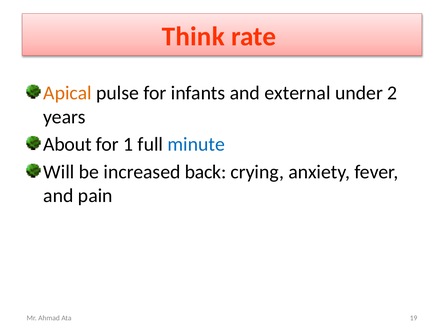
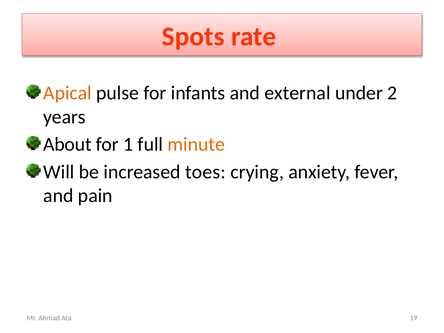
Think: Think -> Spots (193, 36)
minute colour: blue -> orange (196, 144)
back: back -> toes (205, 172)
